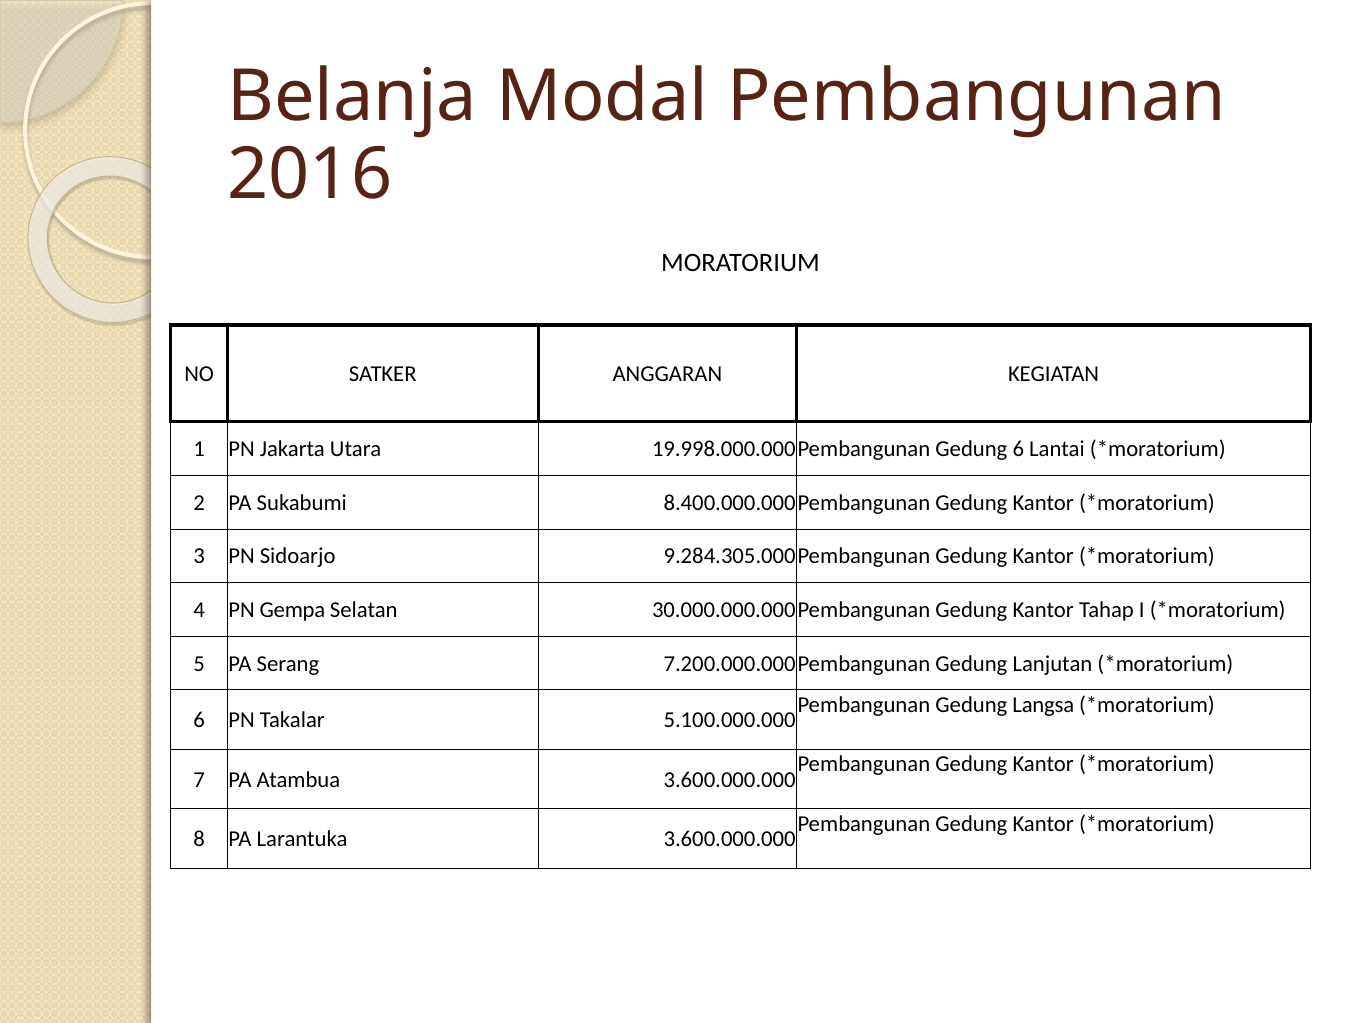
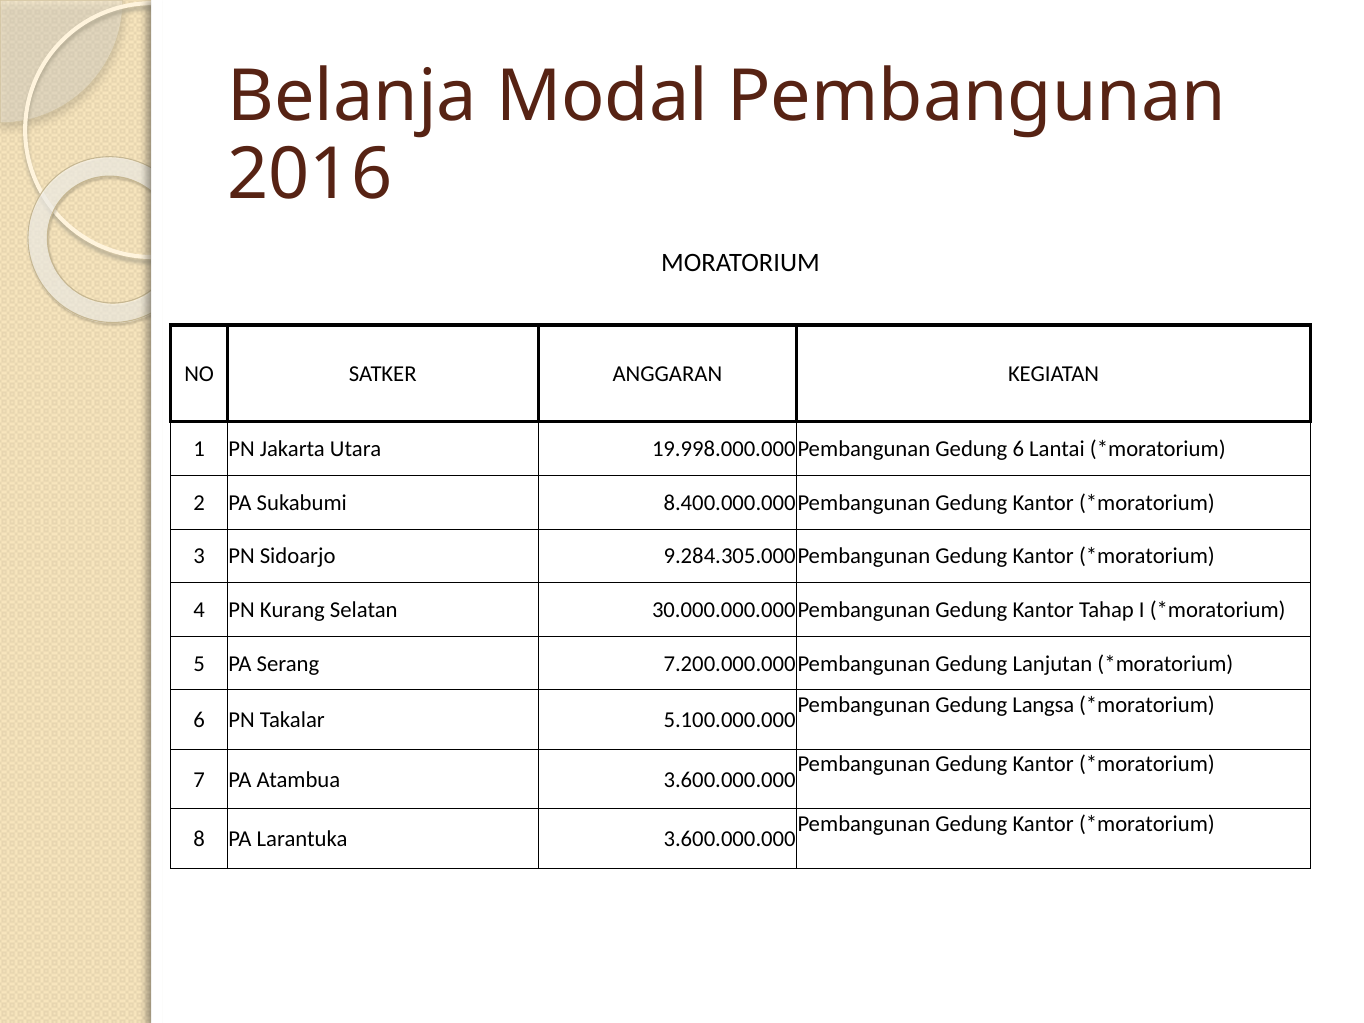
Gempa: Gempa -> Kurang (292, 610)
